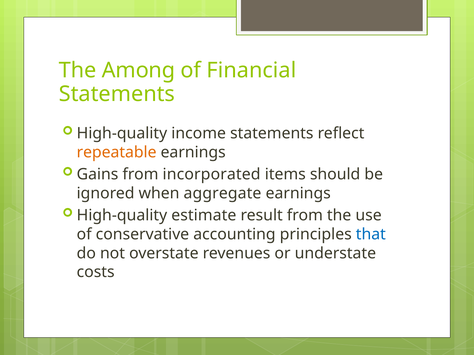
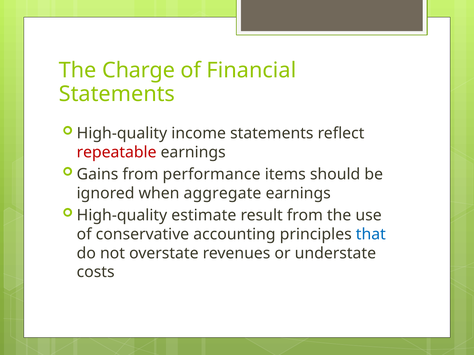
Among: Among -> Charge (139, 71)
repeatable colour: orange -> red (117, 152)
incorporated: incorporated -> performance (212, 174)
